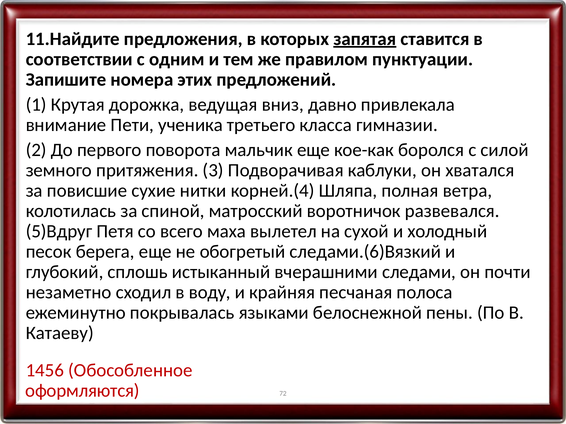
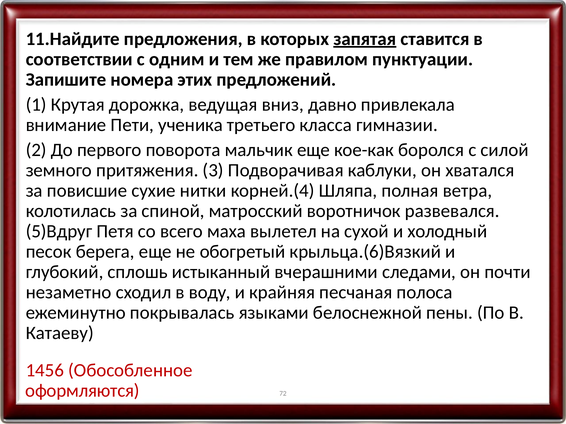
следами.(6)Вязкий: следами.(6)Вязкий -> крыльца.(6)Вязкий (365, 252)
